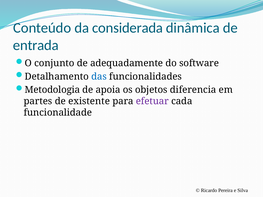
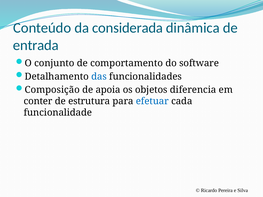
adequadamente: adequadamente -> comportamento (127, 63)
Metodologia: Metodologia -> Composição (52, 90)
partes: partes -> conter (38, 101)
existente: existente -> estrutura (89, 101)
efetuar colour: purple -> blue (152, 101)
